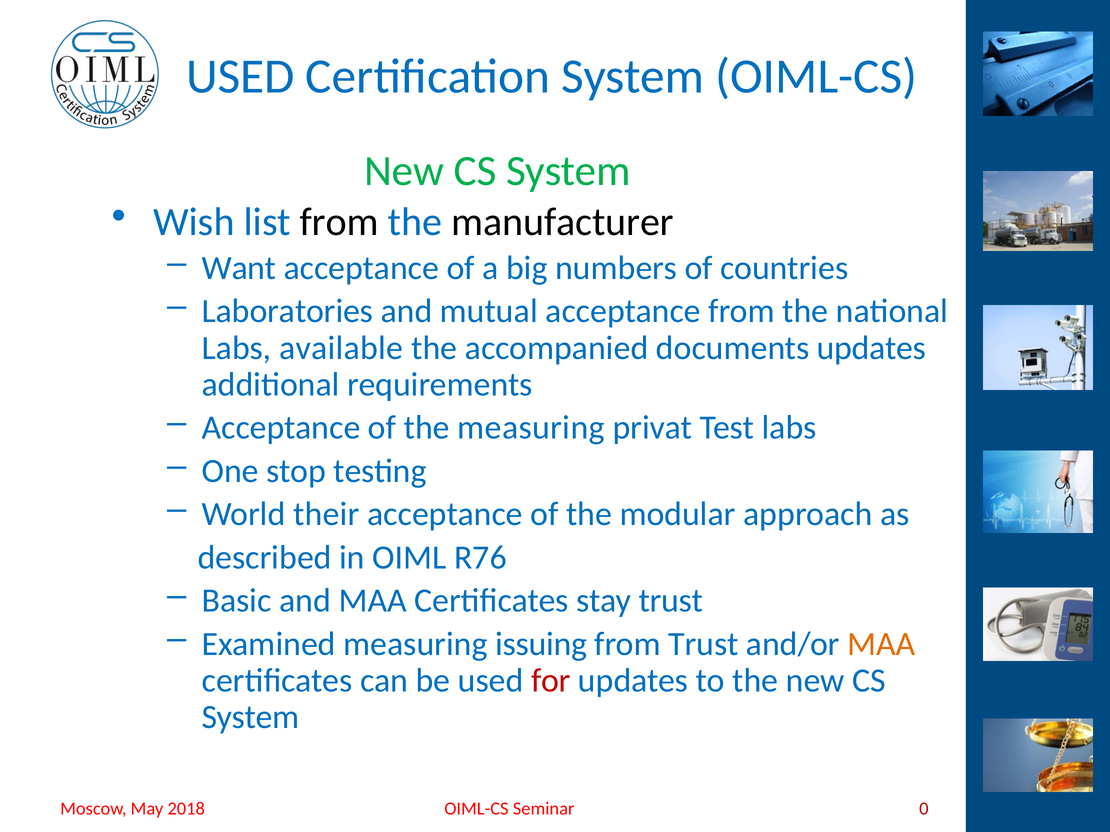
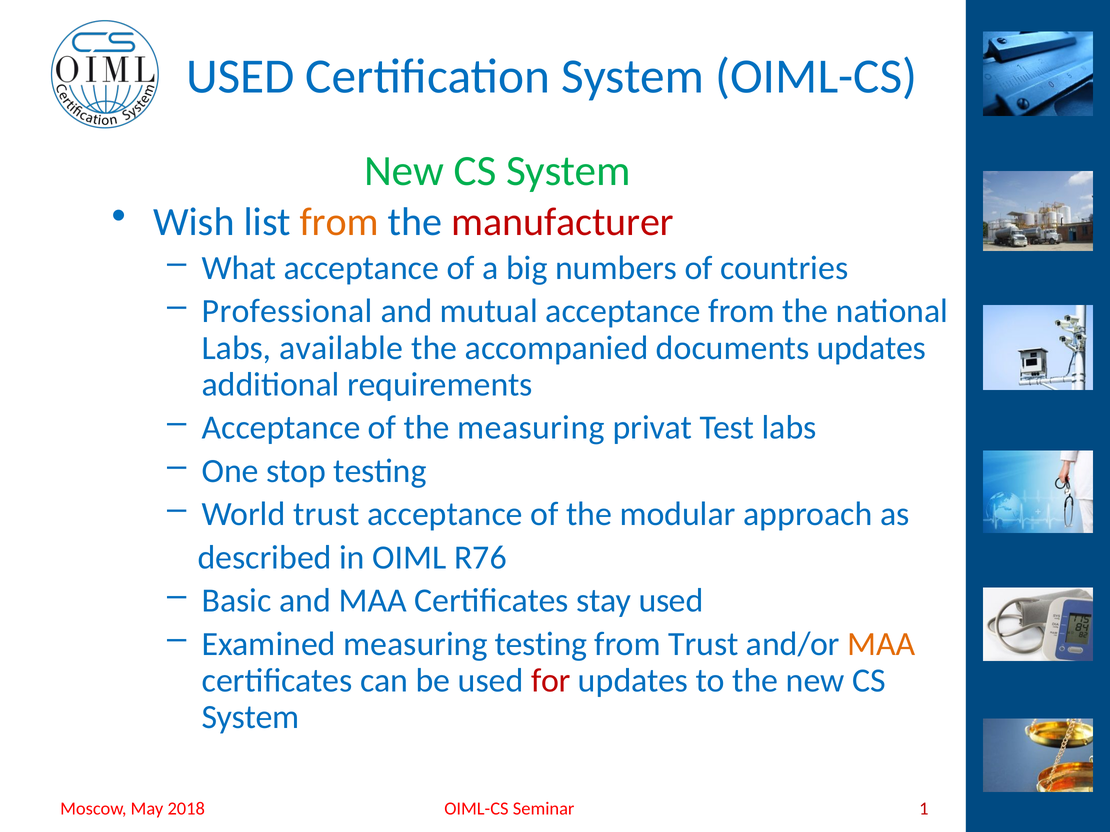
from colour: black -> orange (339, 222)
manufacturer colour: black -> red (563, 222)
Want: Want -> What (239, 268)
Laboratories: Laboratories -> Professional (287, 311)
World their: their -> trust (326, 514)
stay trust: trust -> used (671, 601)
measuring issuing: issuing -> testing (541, 644)
0: 0 -> 1 (924, 809)
